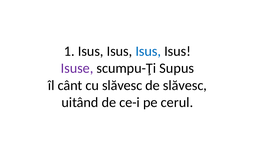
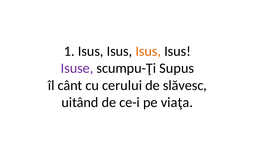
Isus colour: blue -> orange (148, 51)
cu slăvesc: slăvesc -> cerului (122, 85)
cerul: cerul -> viaţa (177, 102)
